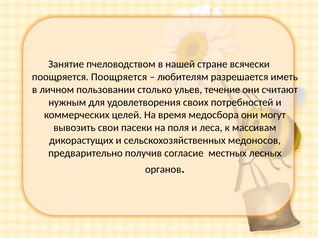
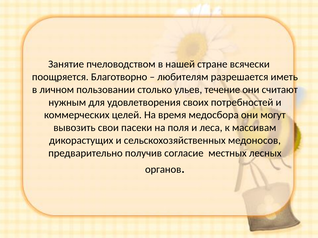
поощряется Поощряется: Поощряется -> Благотворно (119, 77)
